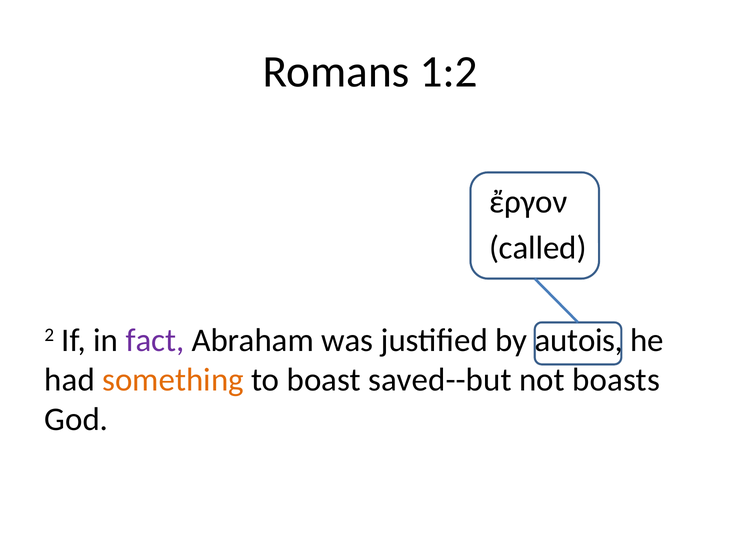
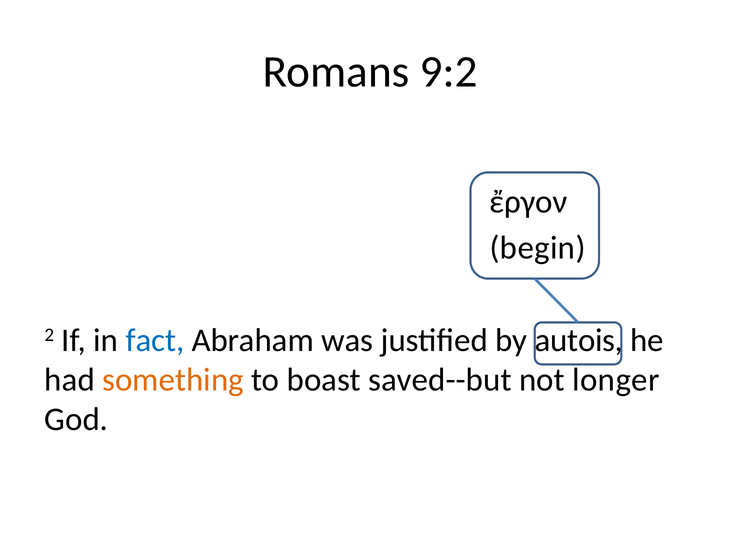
1:2: 1:2 -> 9:2 (449, 72)
called: called -> begin (538, 248)
fact colour: purple -> blue (155, 340)
boasts: boasts -> longer (616, 380)
